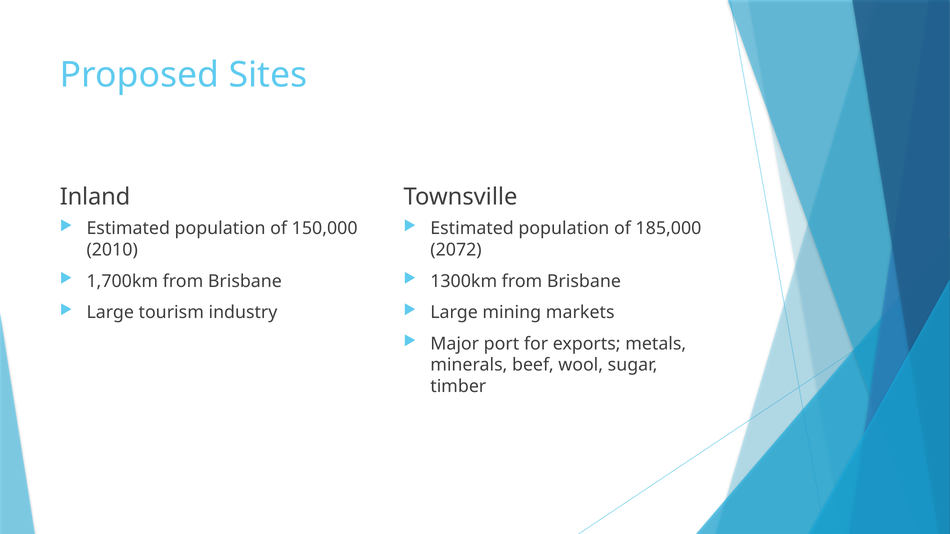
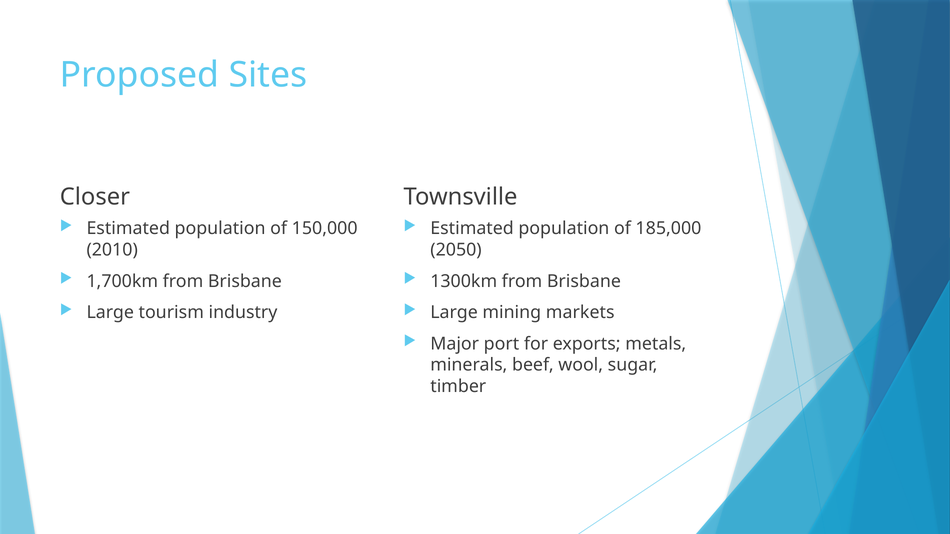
Inland: Inland -> Closer (95, 197)
2072: 2072 -> 2050 (456, 250)
